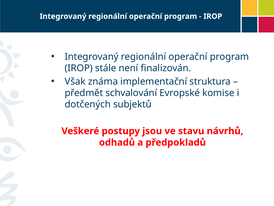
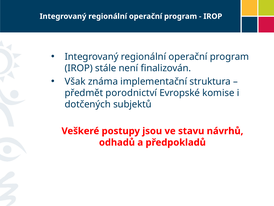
schvalování: schvalování -> porodnictví (131, 93)
